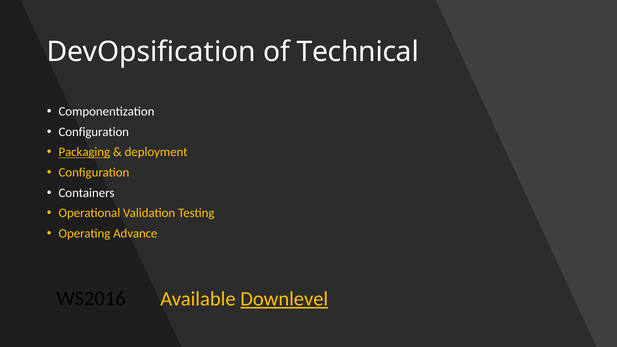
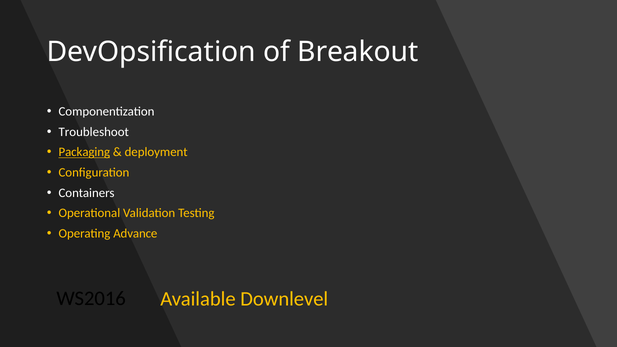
Technical: Technical -> Breakout (358, 52)
Configuration: Configuration -> Troubleshoot (94, 132)
Downlevel underline: present -> none (284, 299)
